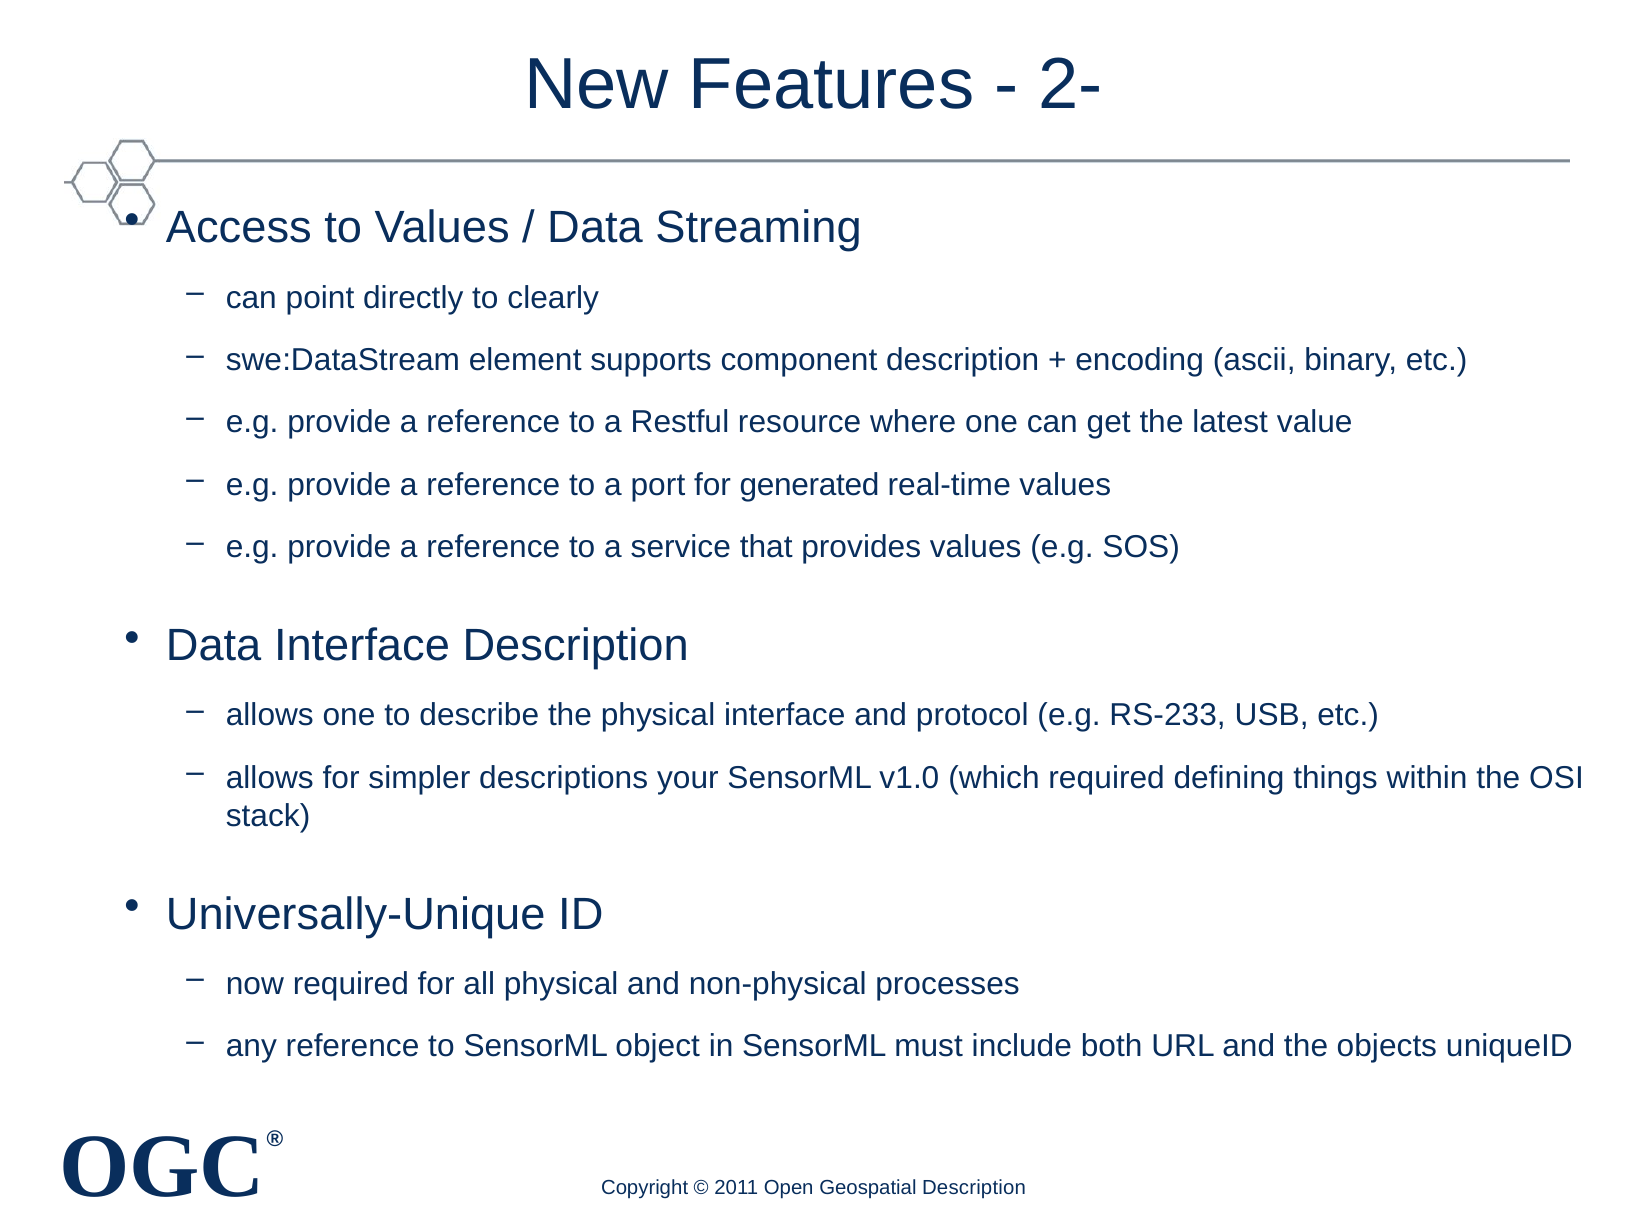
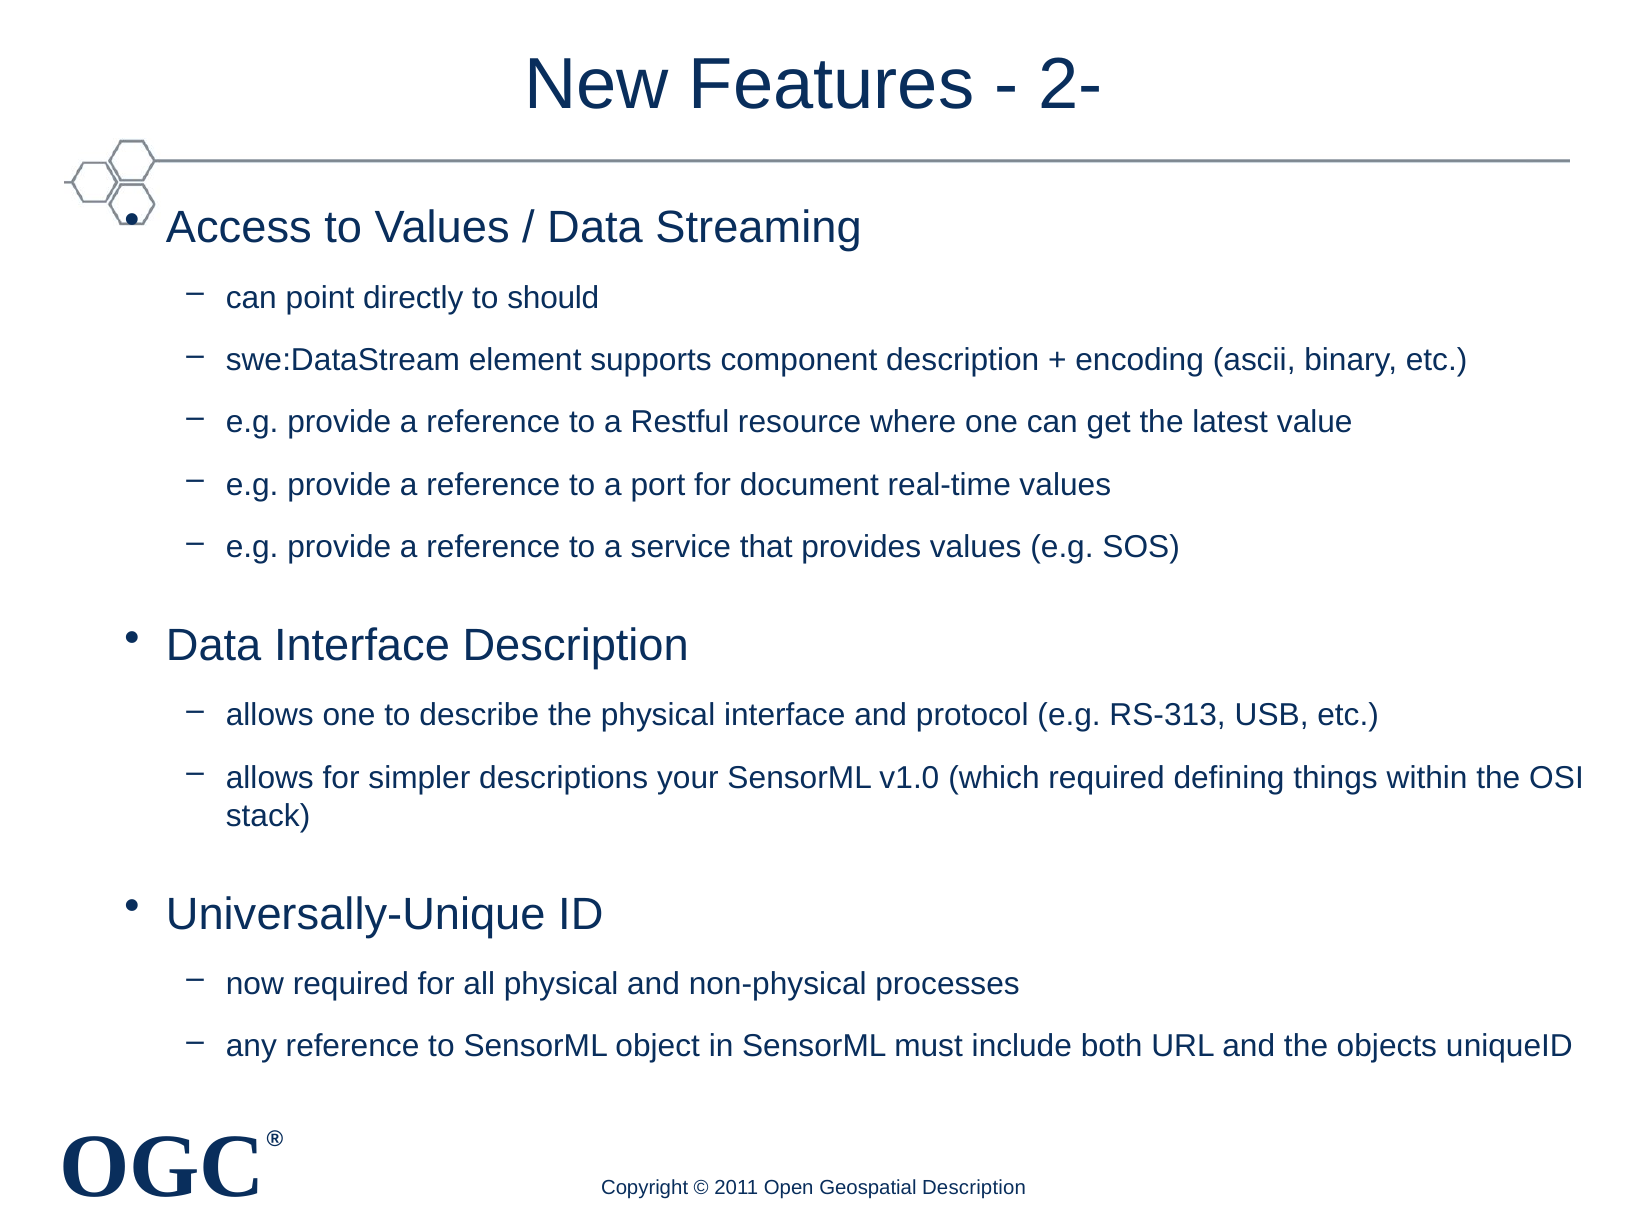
clearly: clearly -> should (553, 298)
generated: generated -> document (809, 485)
RS-233: RS-233 -> RS-313 (1168, 715)
